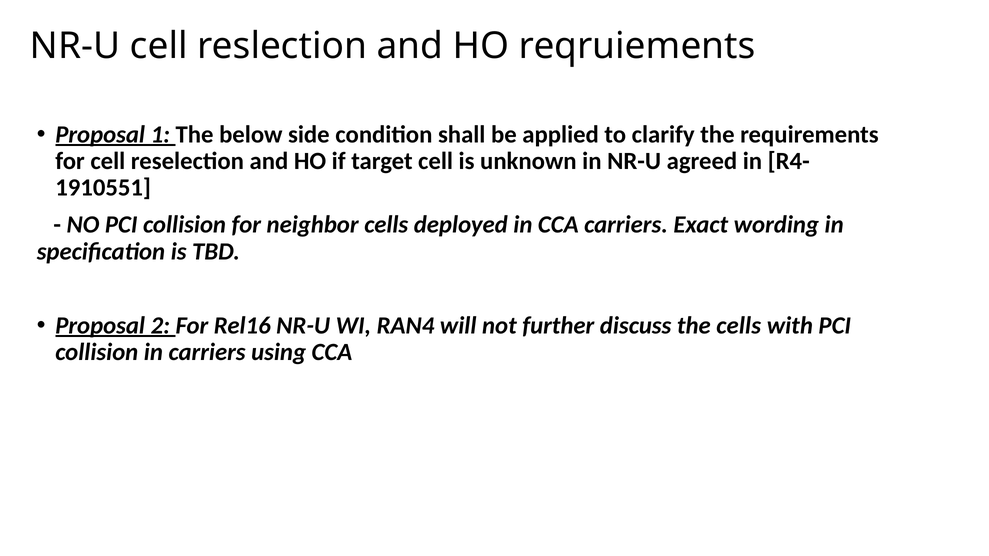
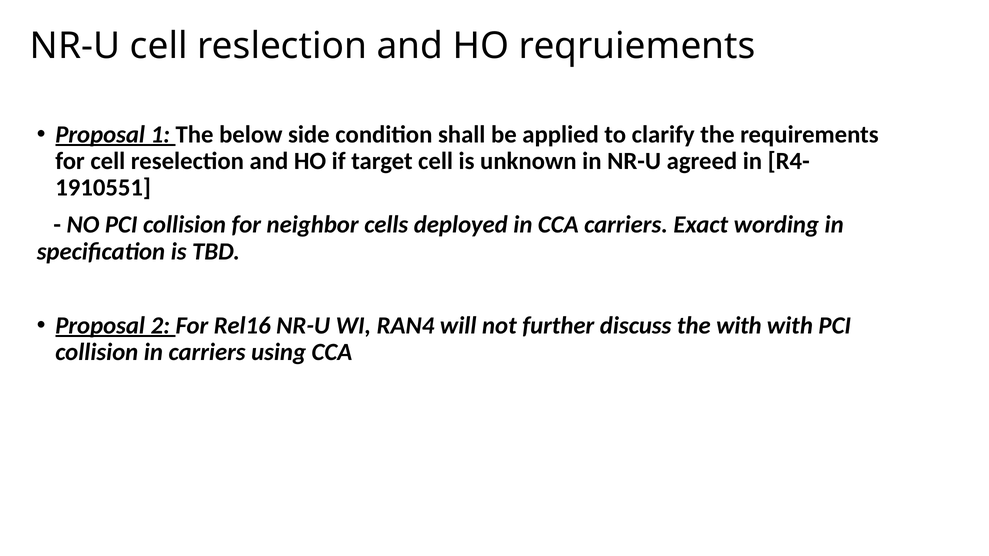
the cells: cells -> with (739, 326)
